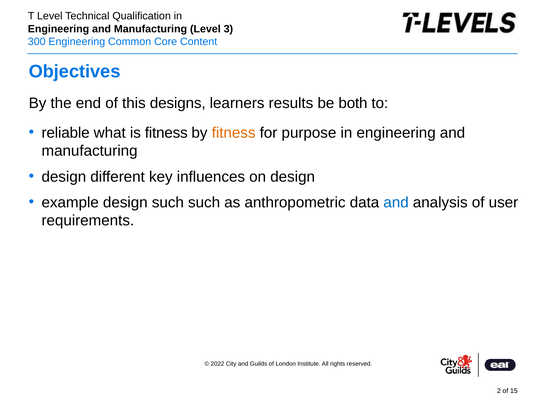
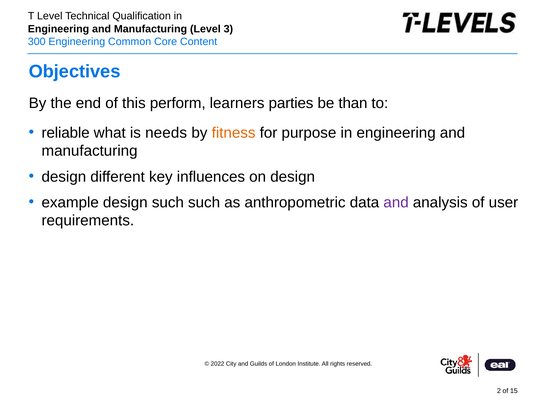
designs: designs -> perform (178, 103)
results: results -> parties (291, 103)
both: both -> than (353, 103)
is fitness: fitness -> needs (166, 133)
and colour: blue -> purple (396, 202)
